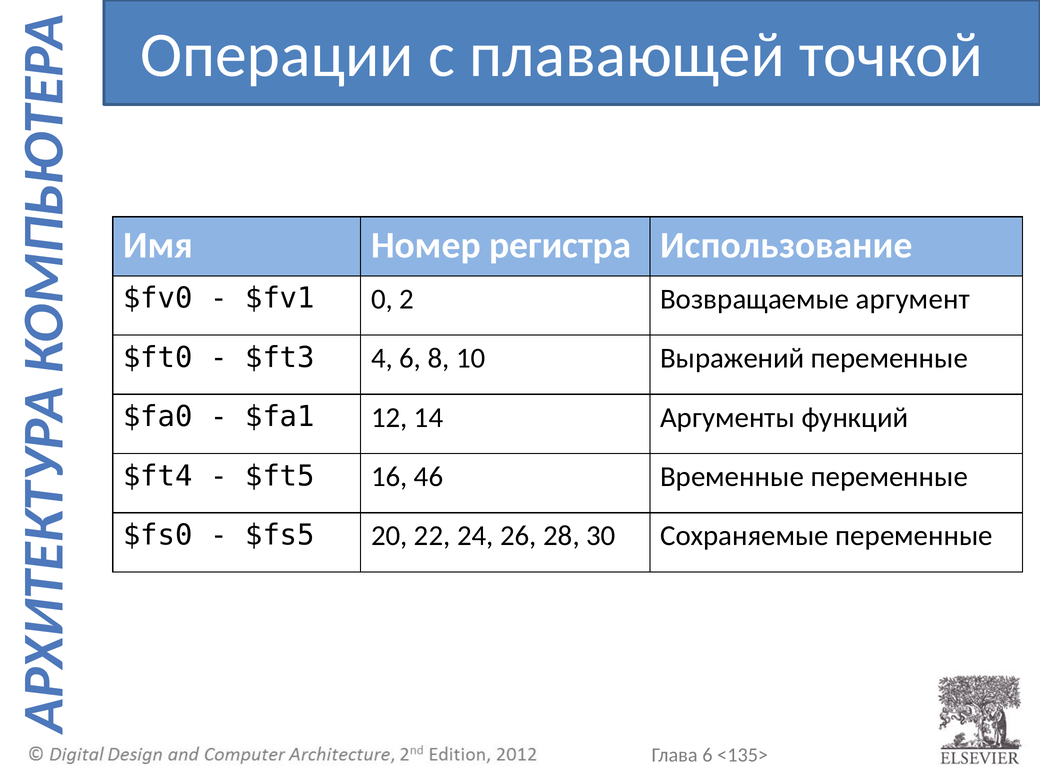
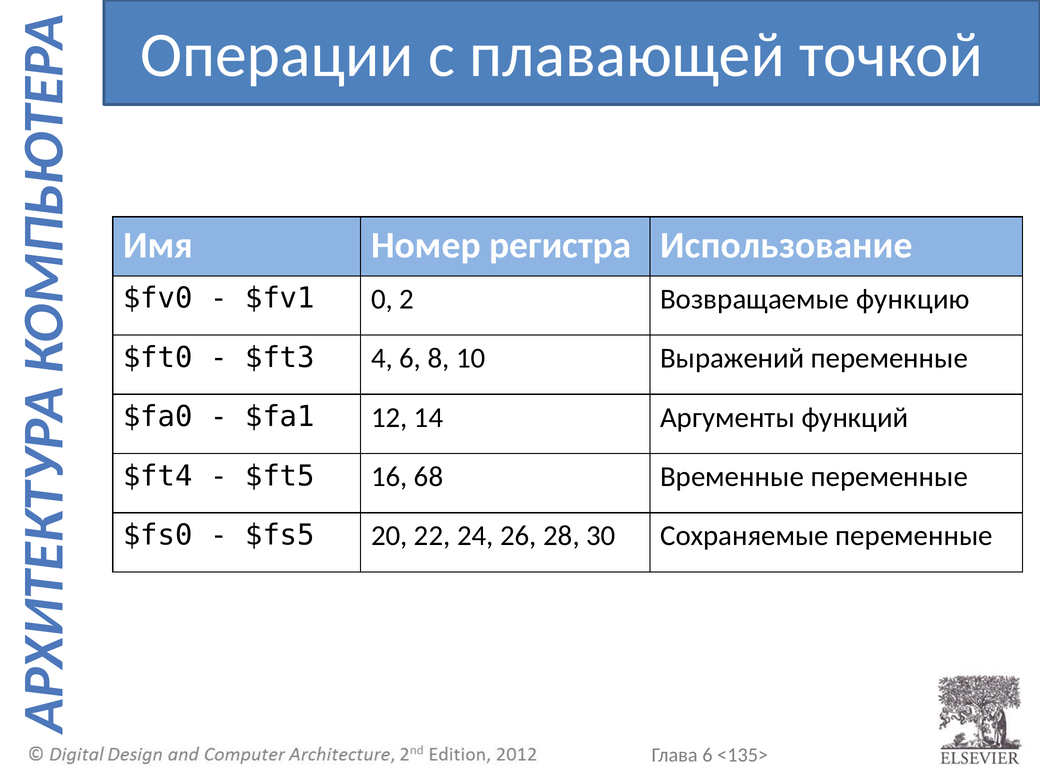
аргумент: аргумент -> функцию (913, 299)
46: 46 -> 68 (429, 477)
